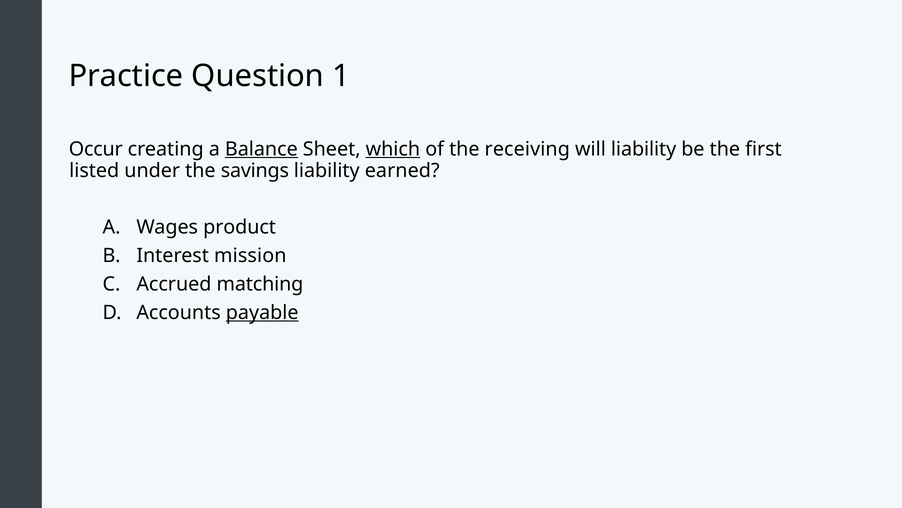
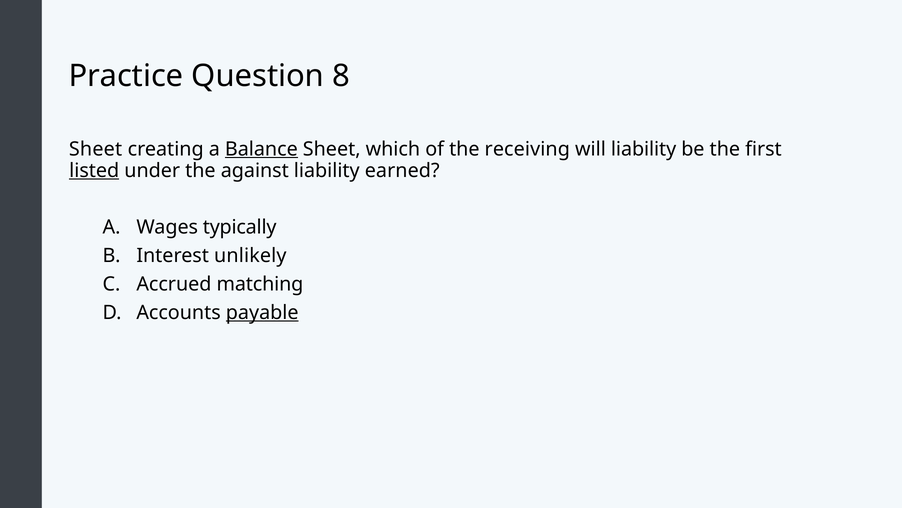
1: 1 -> 8 (341, 76)
Occur: Occur -> Sheet (96, 149)
which underline: present -> none (393, 149)
listed underline: none -> present (94, 170)
savings: savings -> against (255, 170)
product: product -> typically (240, 227)
mission: mission -> unlikely (250, 255)
